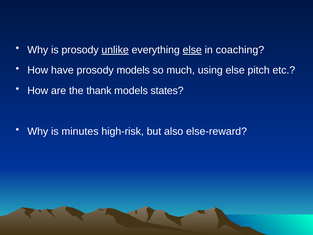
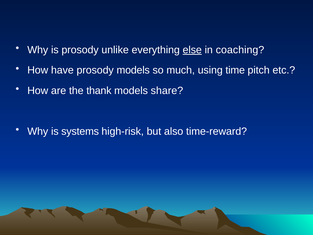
unlike underline: present -> none (115, 50)
using else: else -> time (235, 70)
states: states -> share (167, 91)
minutes: minutes -> systems (80, 131)
else-reward: else-reward -> time-reward (217, 131)
